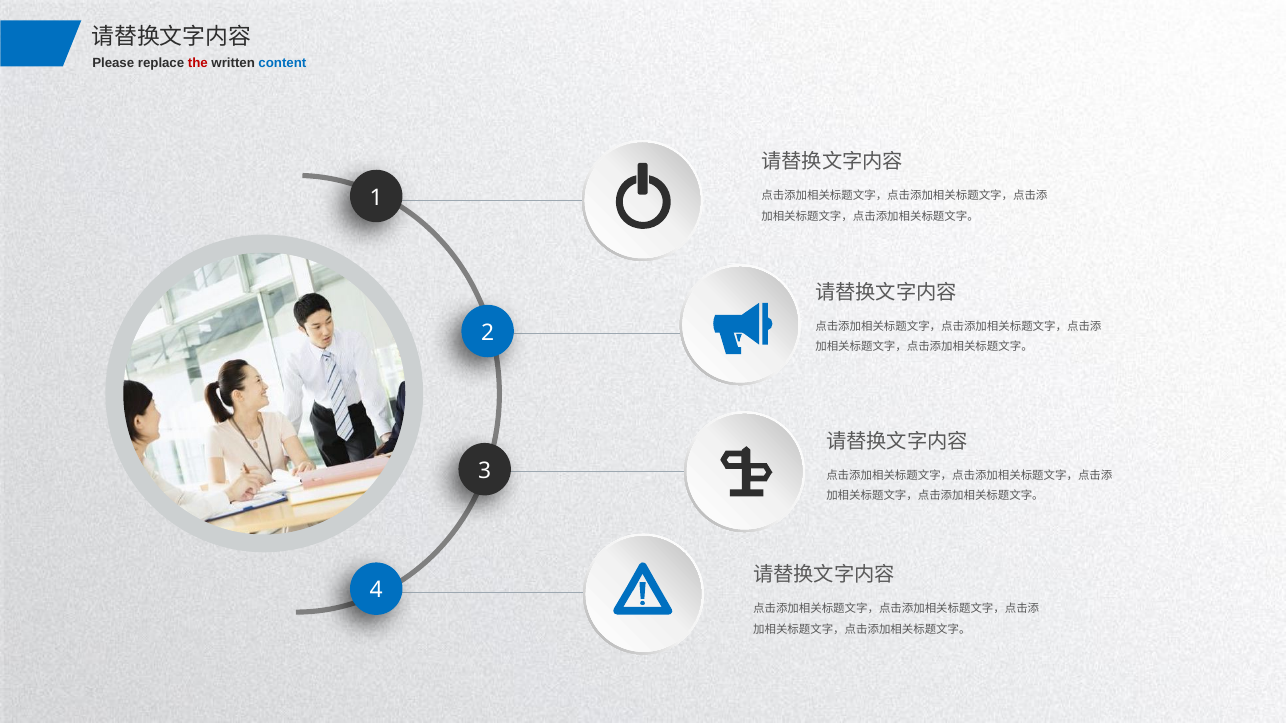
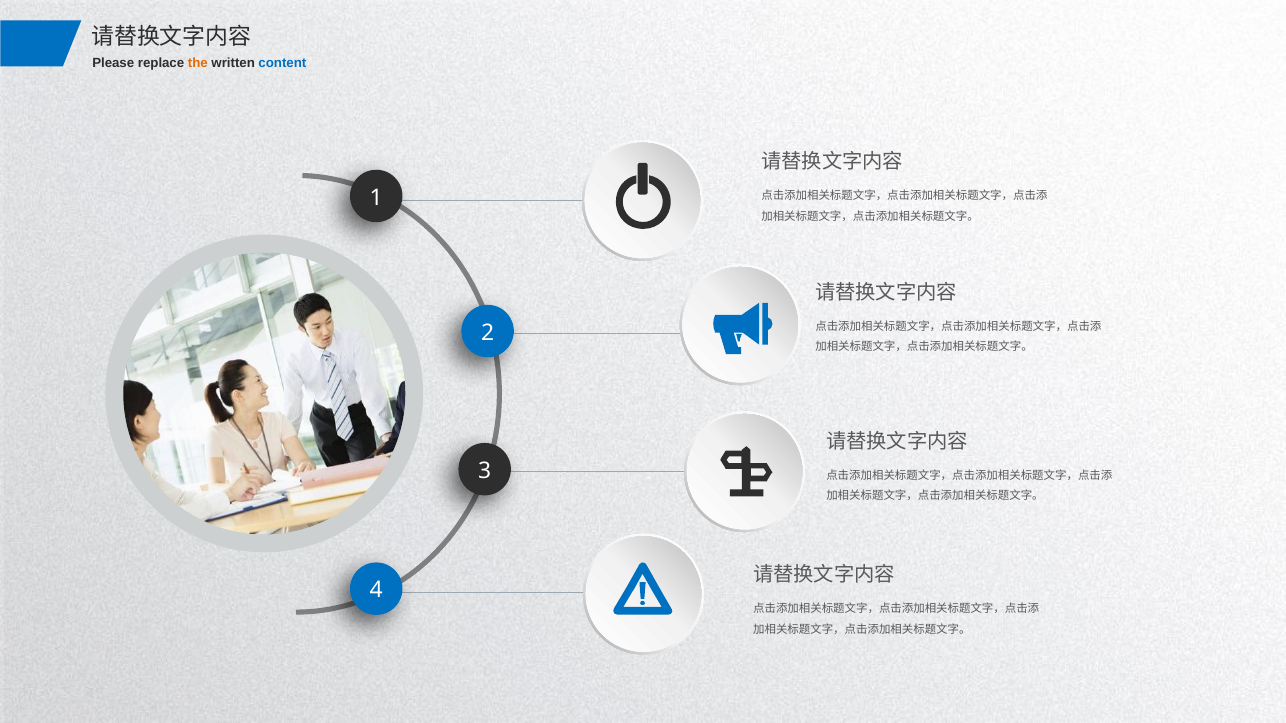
the colour: red -> orange (198, 63)
